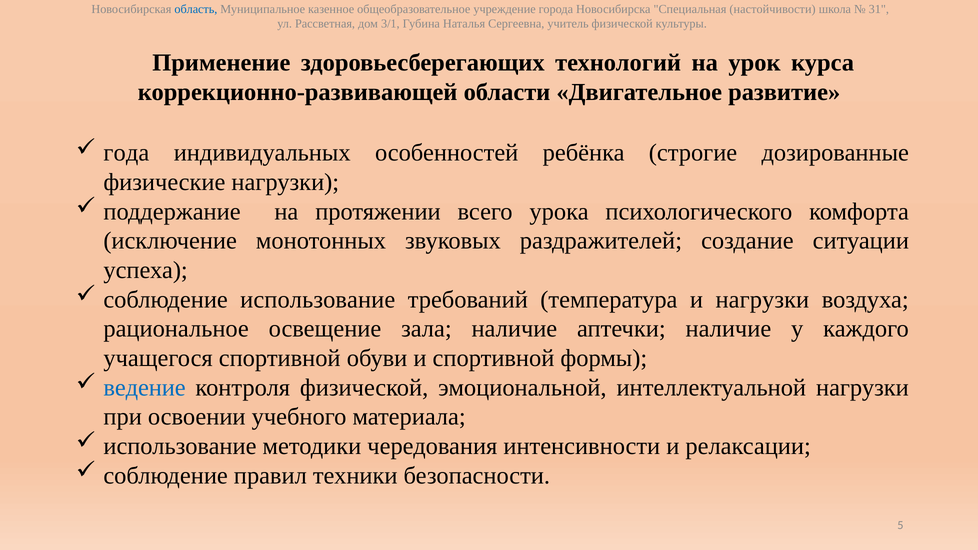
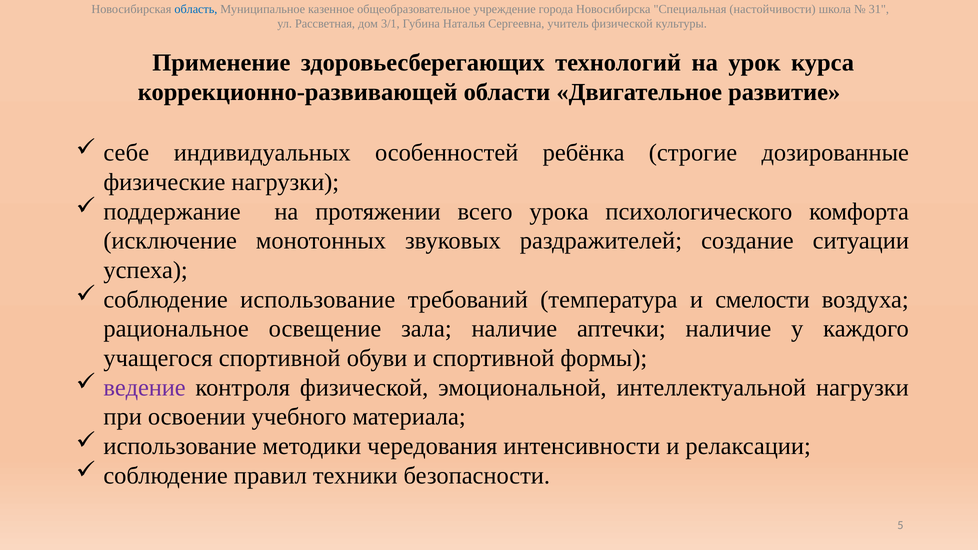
года: года -> себе (126, 153)
и нагрузки: нагрузки -> смелости (763, 300)
ведение colour: blue -> purple (145, 388)
